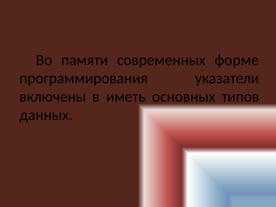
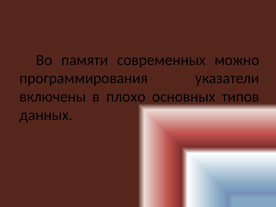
форме: форме -> можно (237, 60)
иметь: иметь -> плохо (126, 97)
